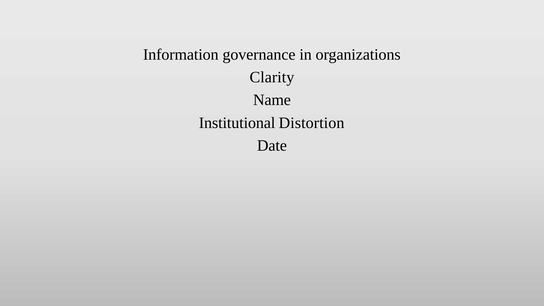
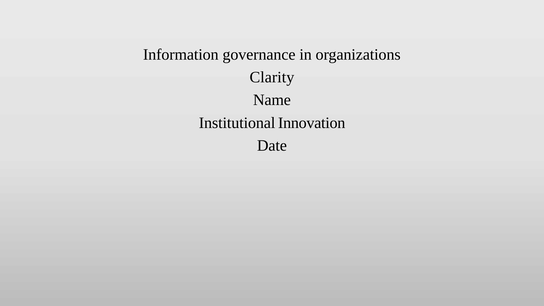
Distortion: Distortion -> Innovation (312, 123)
